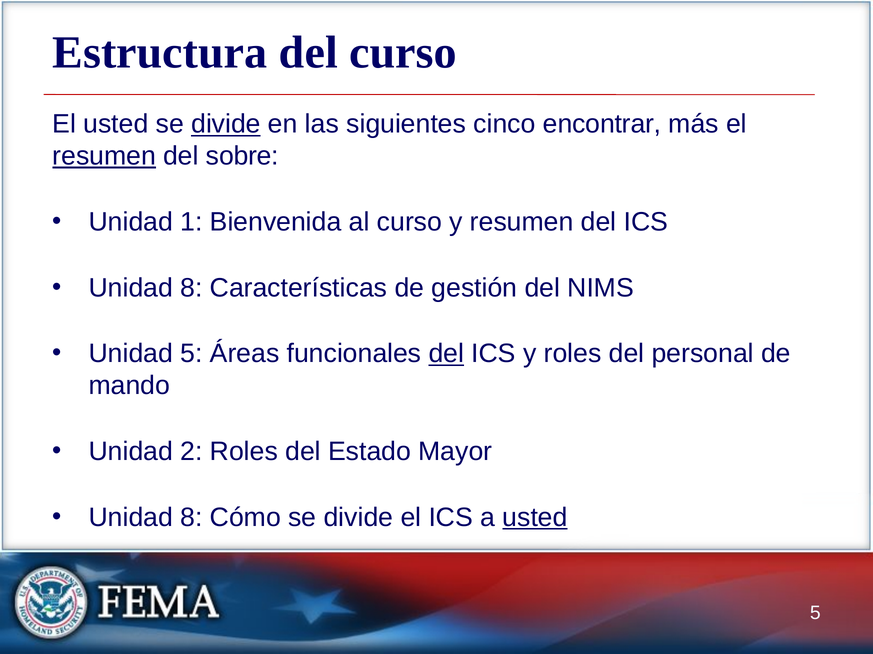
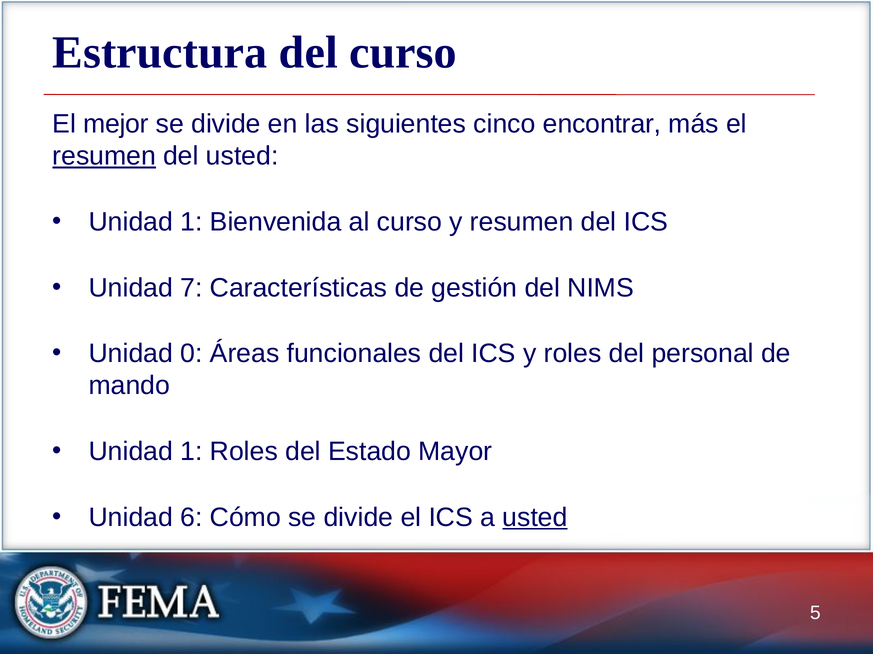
El usted: usted -> mejor (116, 124)
divide underline: present -> none (226, 124)
del sobre: sobre -> usted (242, 156)
8: 8 -> 7 (191, 288)
Unidad 5: 5 -> 0 (191, 354)
del underline: present -> none (446, 354)
2: 2 -> 1 (191, 452)
8: 8 -> 6 (191, 518)
